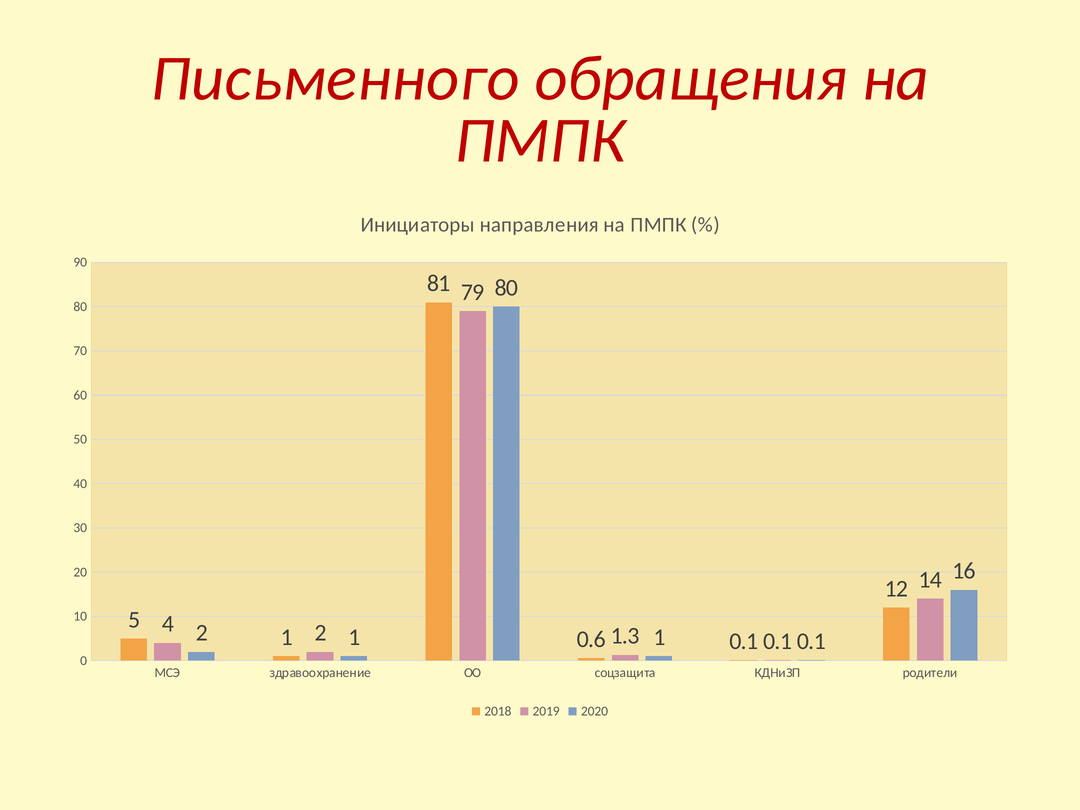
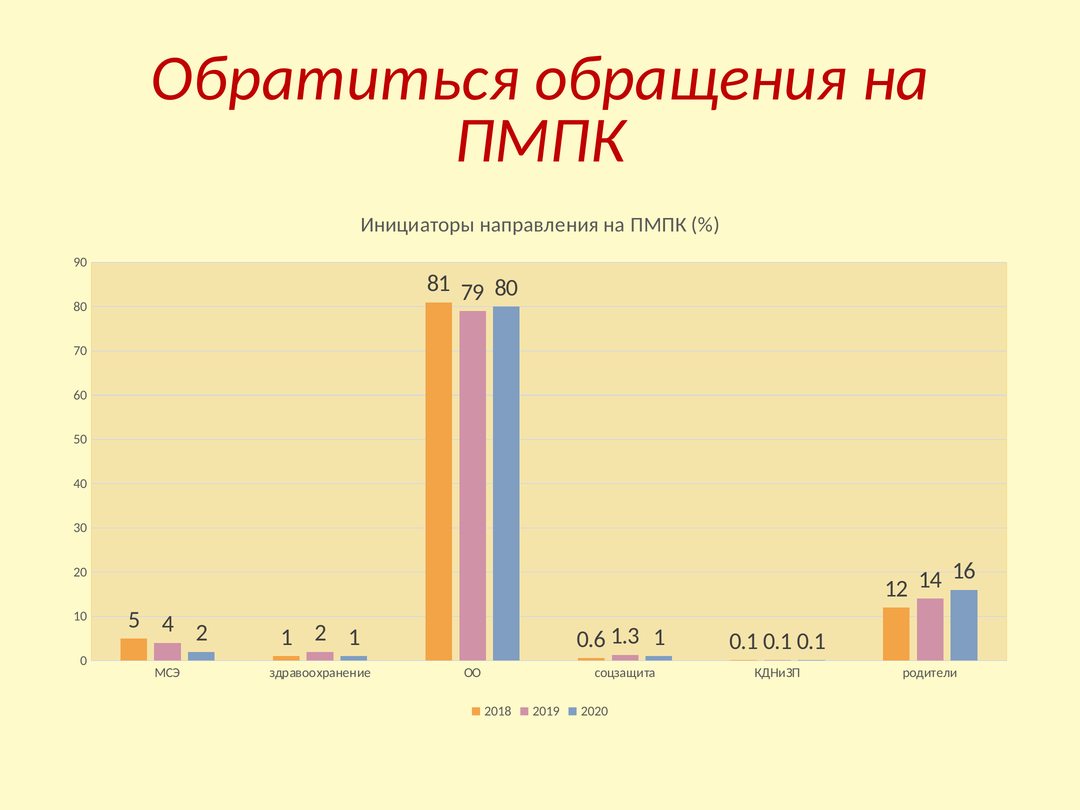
Письменного: Письменного -> Обратиться (335, 79)
